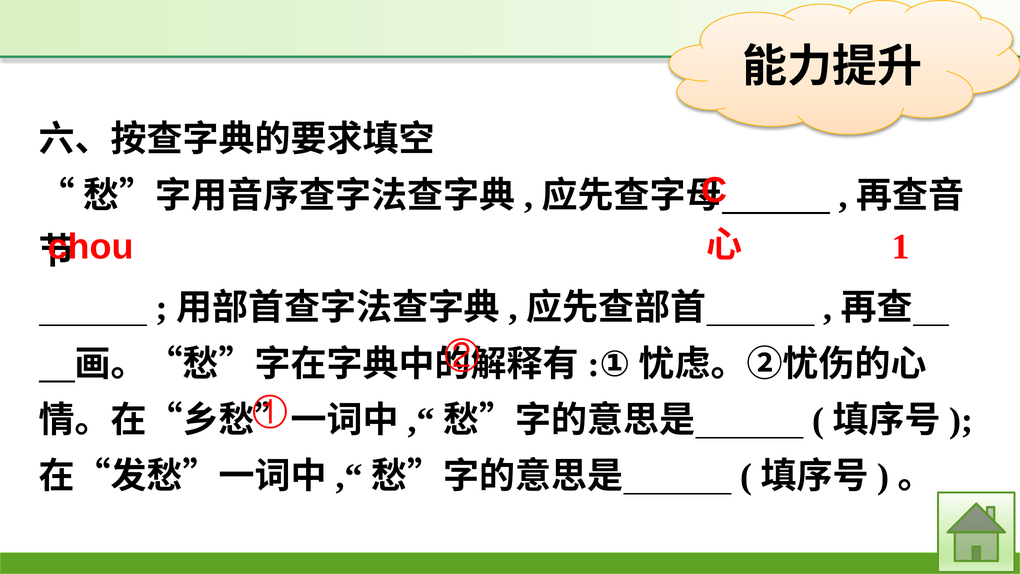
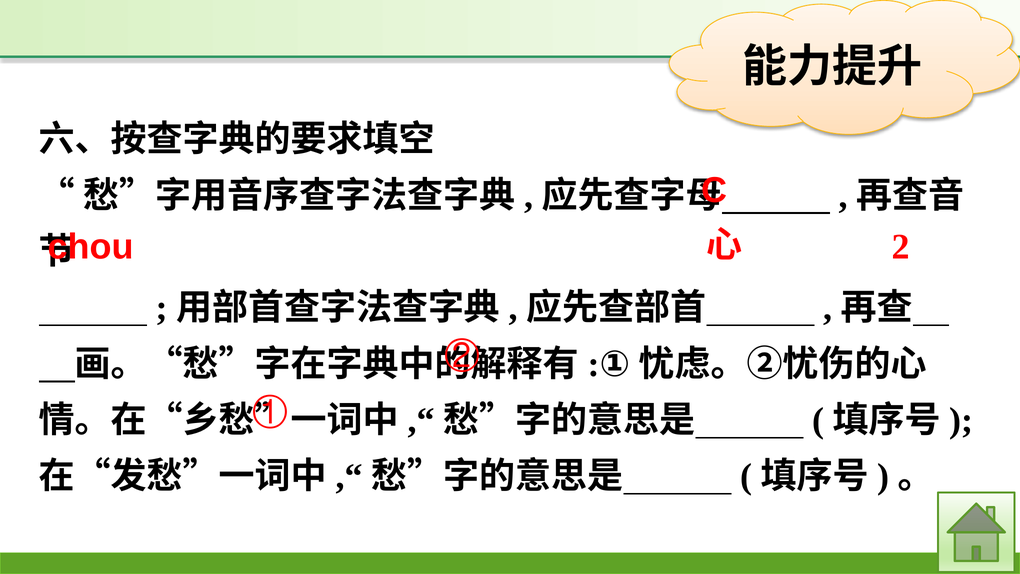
1: 1 -> 2 (901, 247)
